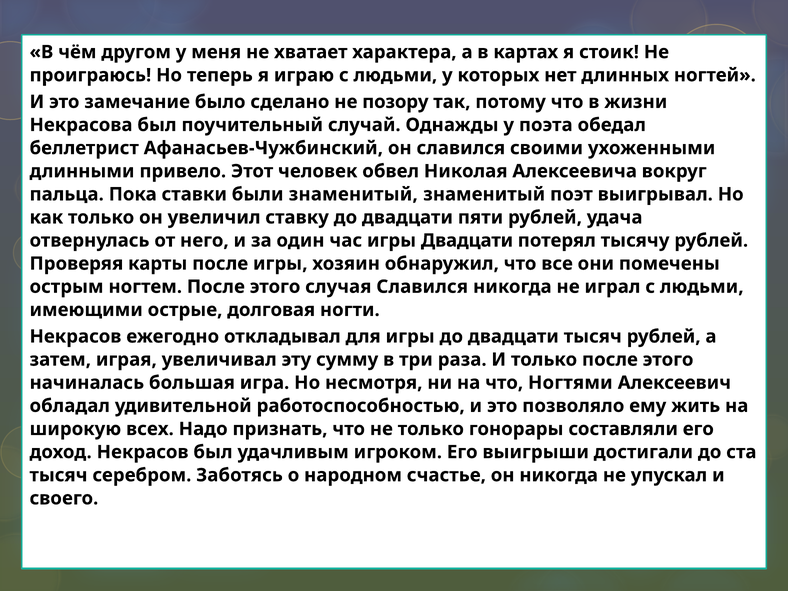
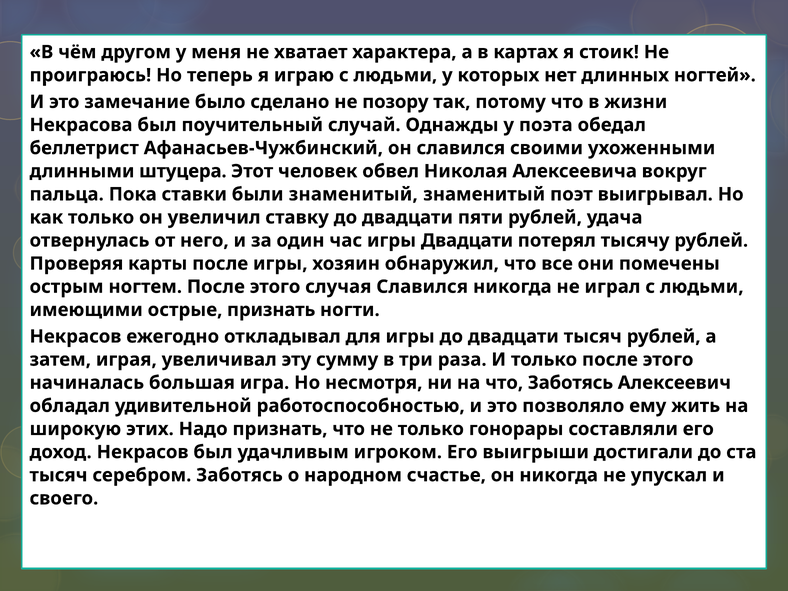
привело: привело -> штуцера (183, 171)
острые долговая: долговая -> признать (271, 310)
что Ногтями: Ногтями -> Заботясь (571, 383)
всех: всех -> этих (150, 429)
